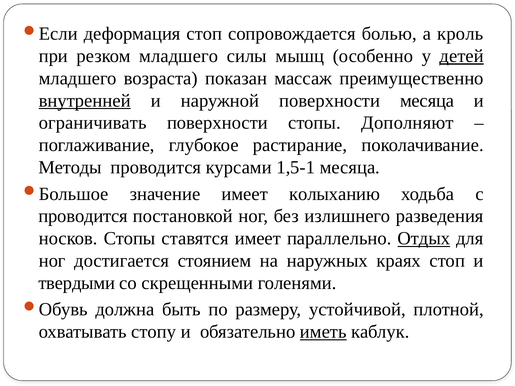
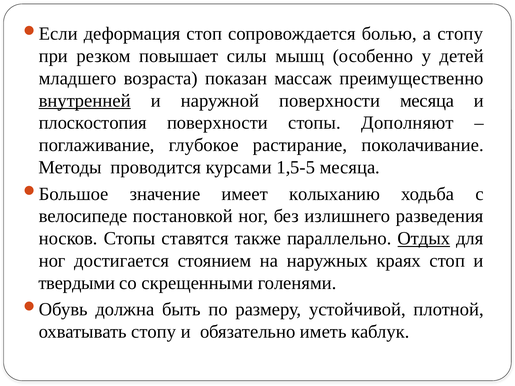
а кроль: кроль -> стопу (460, 34)
резком младшего: младшего -> повышает (179, 56)
детей underline: present -> none (462, 56)
ограничивать: ограничивать -> плоскостопия (93, 123)
1,5-1: 1,5-1 -> 1,5-5 (296, 168)
проводится: проводится -> велосипеде (83, 216)
ставятся имеет: имеет -> также (258, 239)
иметь underline: present -> none (323, 332)
